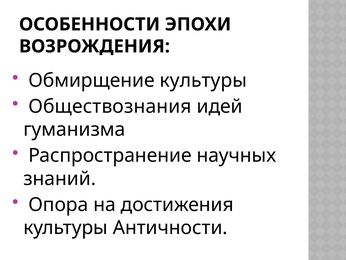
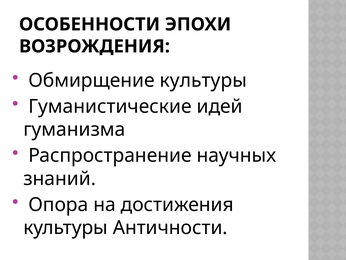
Обществознания: Обществознания -> Гуманистические (110, 106)
